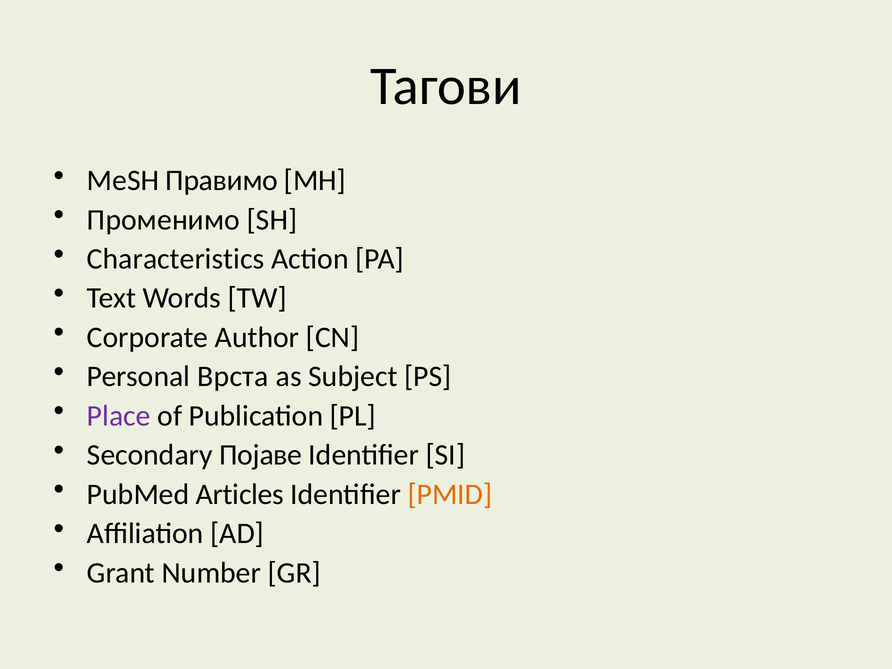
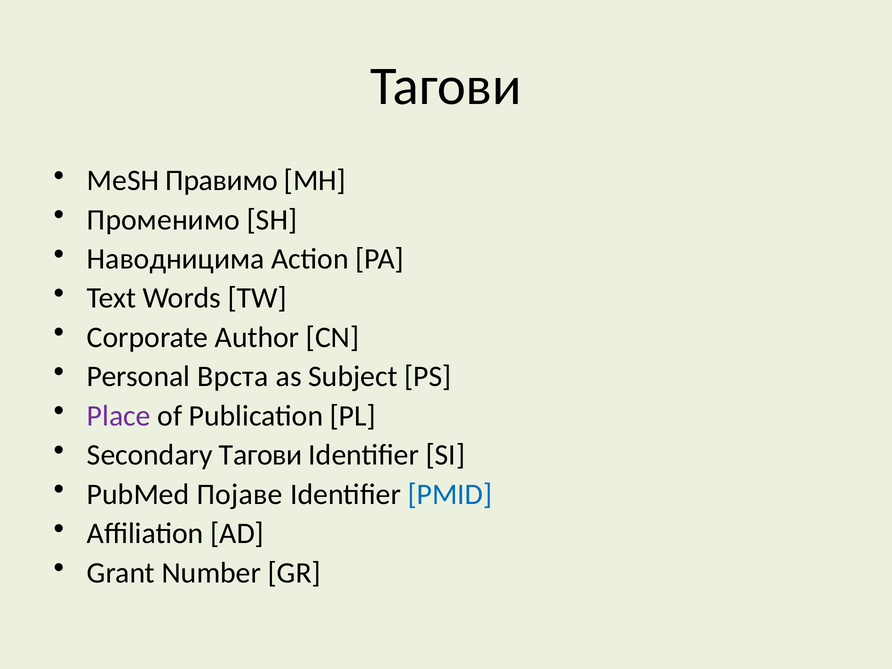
Characteristics: Characteristics -> Наводницима (176, 259)
Secondary Појаве: Појаве -> Тагови (261, 455)
Articles: Articles -> Појаве (240, 494)
PMID colour: orange -> blue (450, 494)
